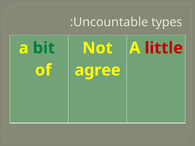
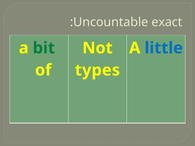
types: types -> exact (167, 22)
little colour: red -> blue (164, 48)
agree: agree -> types (97, 70)
